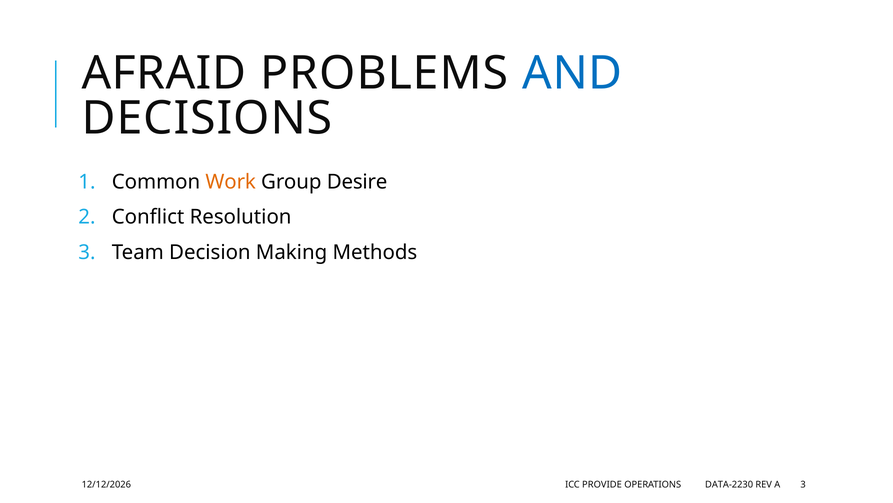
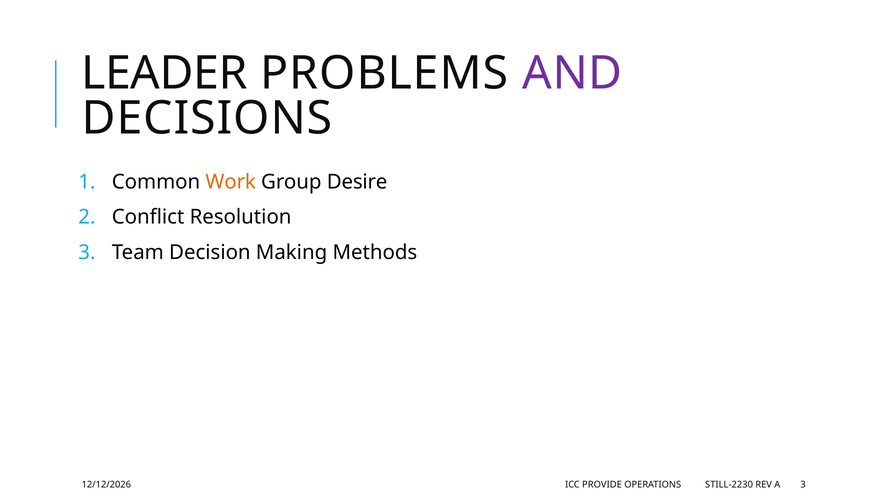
AFRAID: AFRAID -> LEADER (164, 73)
AND colour: blue -> purple (572, 73)
DATA-2230: DATA-2230 -> STILL-2230 (729, 484)
